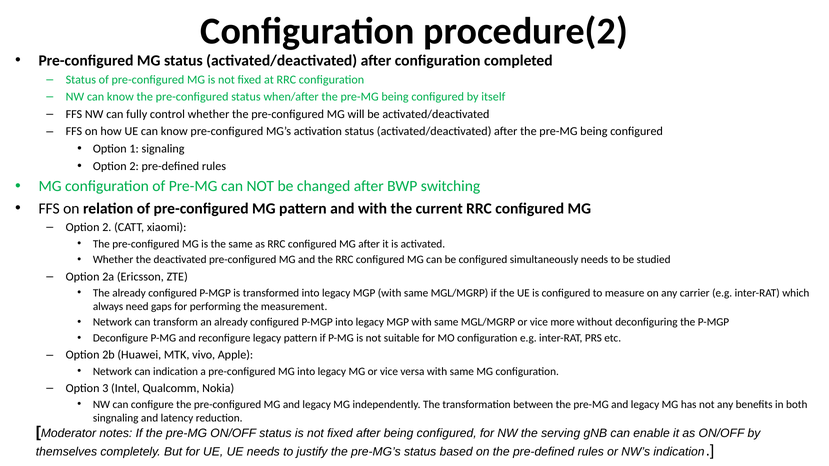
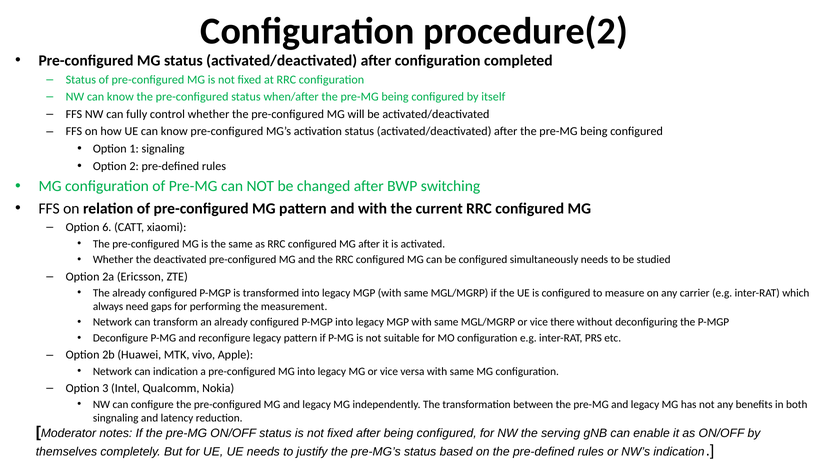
2: 2 -> 6 (107, 228)
more: more -> there (562, 322)
